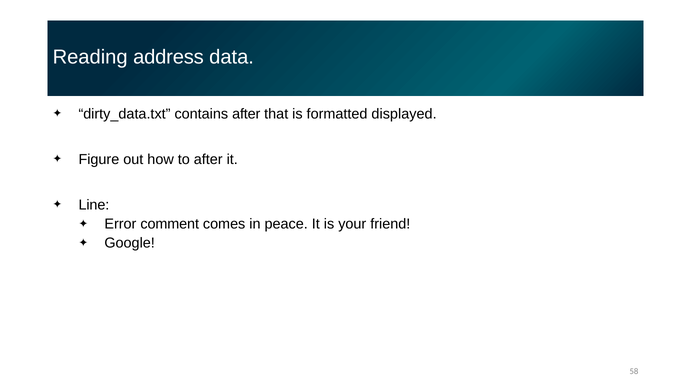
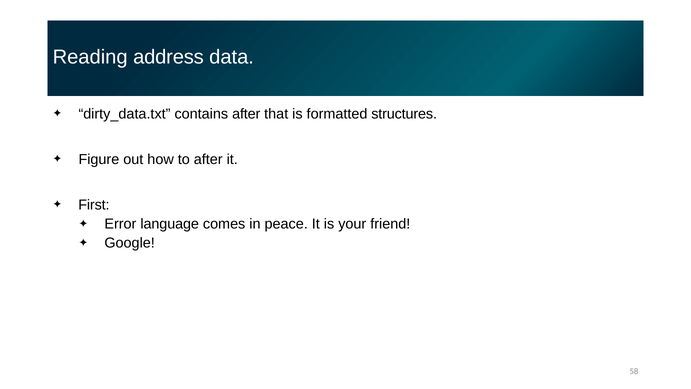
displayed: displayed -> structures (404, 114)
Line: Line -> First (94, 205)
comment: comment -> language (170, 224)
